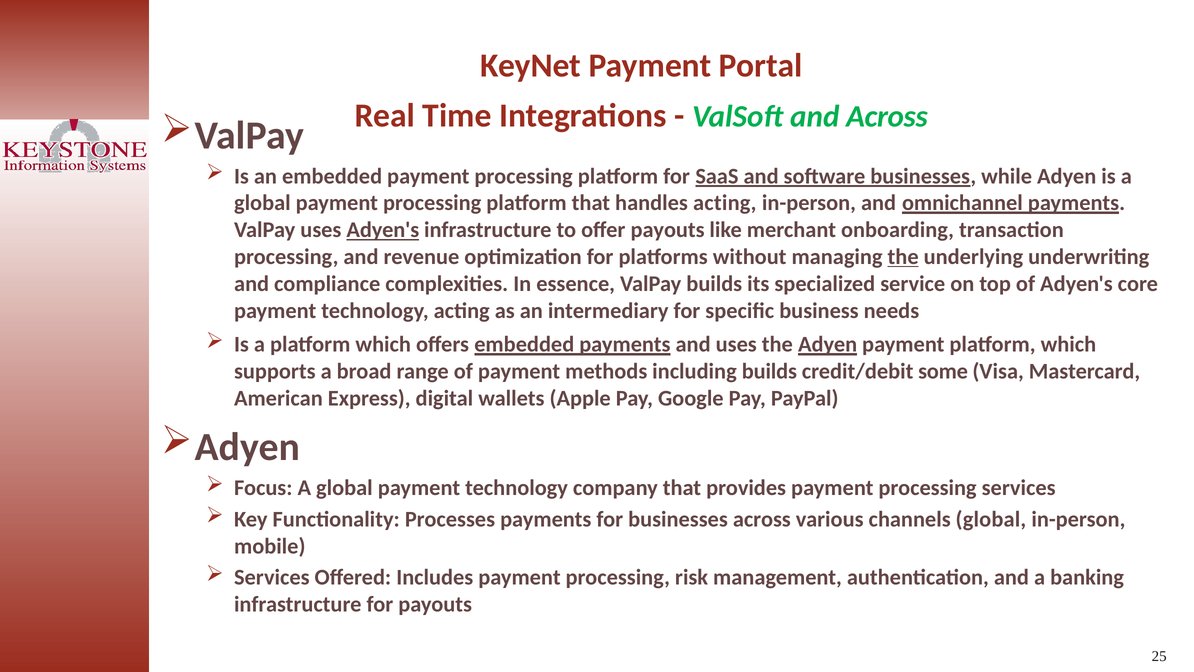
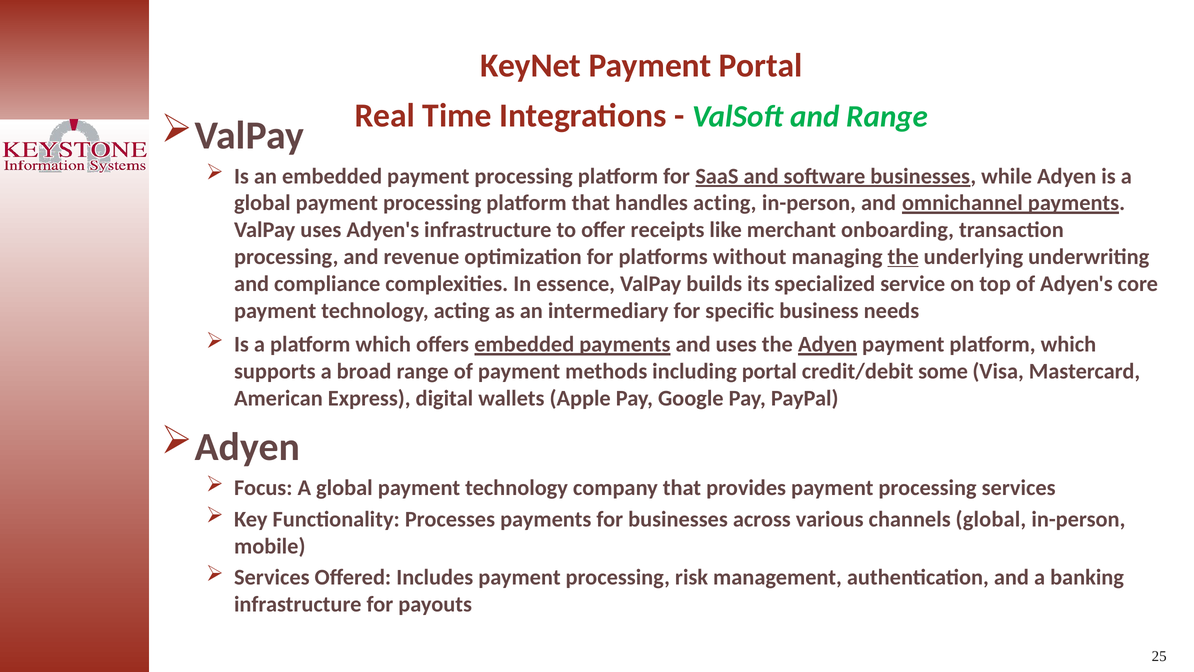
and Across: Across -> Range (887, 117)
Adyen's underline: present -> none (383, 230)
offer payouts: payouts -> receipts (668, 230)
including builds: builds -> portal (769, 371)
